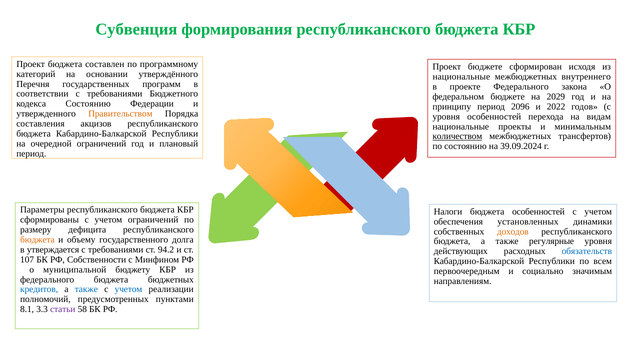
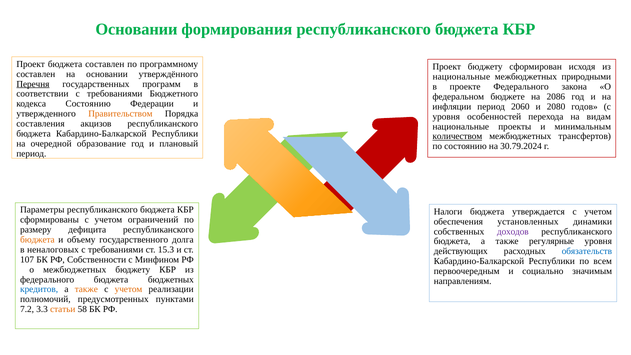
Субвенция: Субвенция -> Основании (136, 29)
Проект бюджете: бюджете -> бюджету (485, 67)
категорий: категорий -> составлен (36, 74)
внутреннего: внутреннего -> природными (586, 77)
Перечня underline: none -> present (33, 84)
2029: 2029 -> 2086 (556, 97)
принципу: принципу -> инфляции (452, 107)
2096: 2096 -> 2060 (520, 107)
2022: 2022 -> 2080 (556, 107)
очередной ограничений: ограничений -> образование (101, 144)
39.09.2024: 39.09.2024 -> 30.79.2024 (521, 146)
бюджета особенностей: особенностей -> утверждается (538, 212)
доходов colour: orange -> purple (513, 231)
утверждается: утверждается -> неналоговых (53, 250)
94.2: 94.2 -> 15.3 (166, 250)
о муниципальной: муниципальной -> межбюджетных (75, 270)
также colour: blue -> orange (86, 289)
учетом colour: blue -> orange (128, 289)
8.1: 8.1 -> 7.2 (27, 309)
статьи colour: purple -> orange (63, 309)
